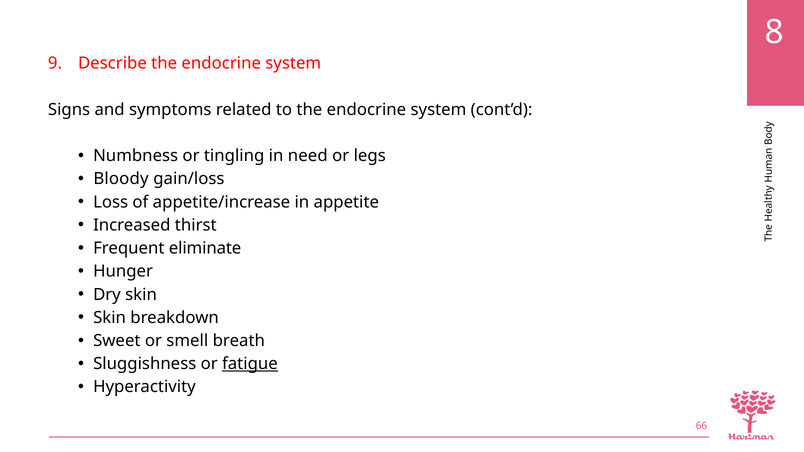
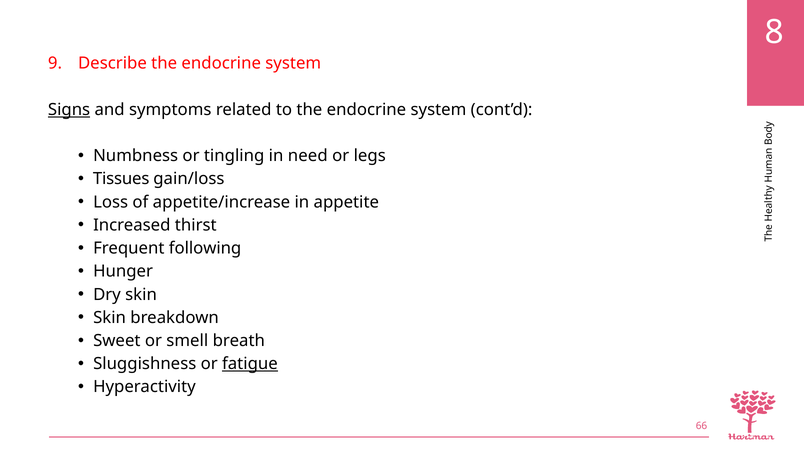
Signs underline: none -> present (69, 110)
Bloody: Bloody -> Tissues (121, 179)
eliminate: eliminate -> following (205, 248)
